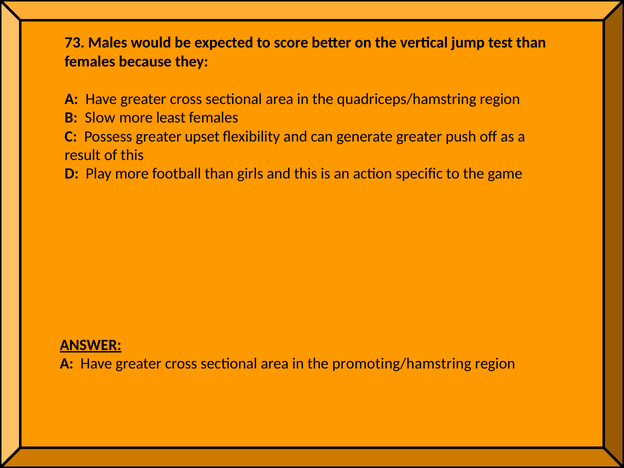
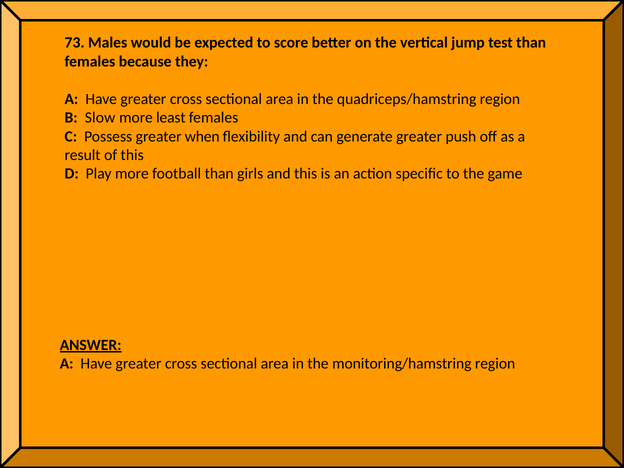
upset: upset -> when (202, 136)
promoting/hamstring: promoting/hamstring -> monitoring/hamstring (402, 364)
